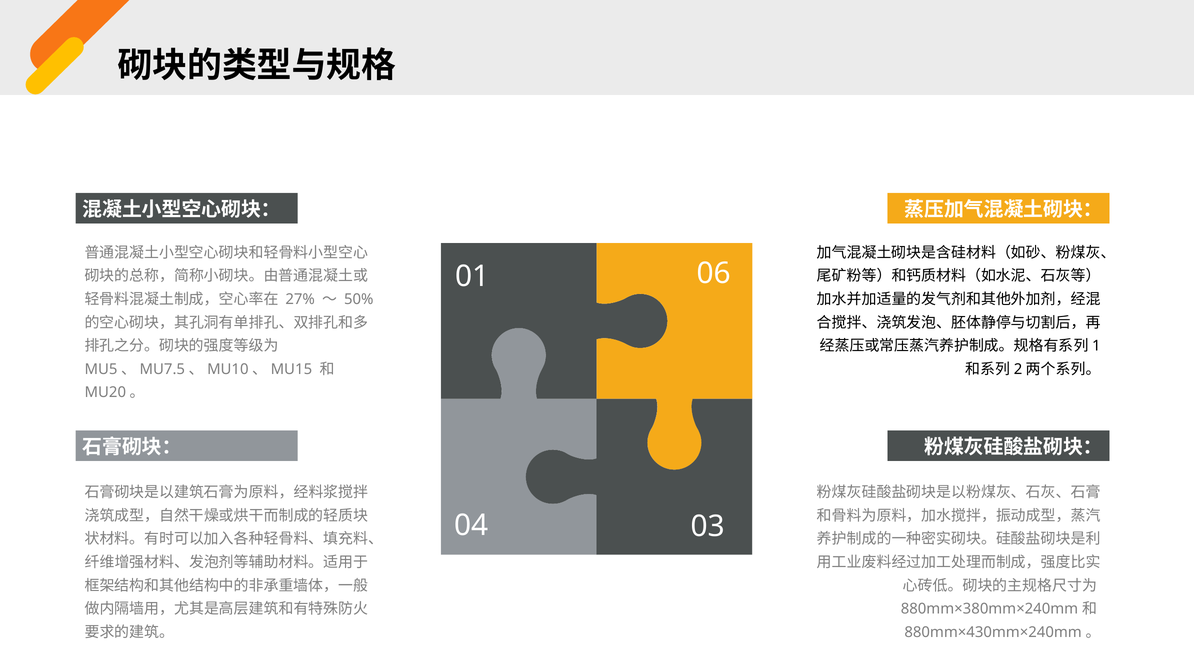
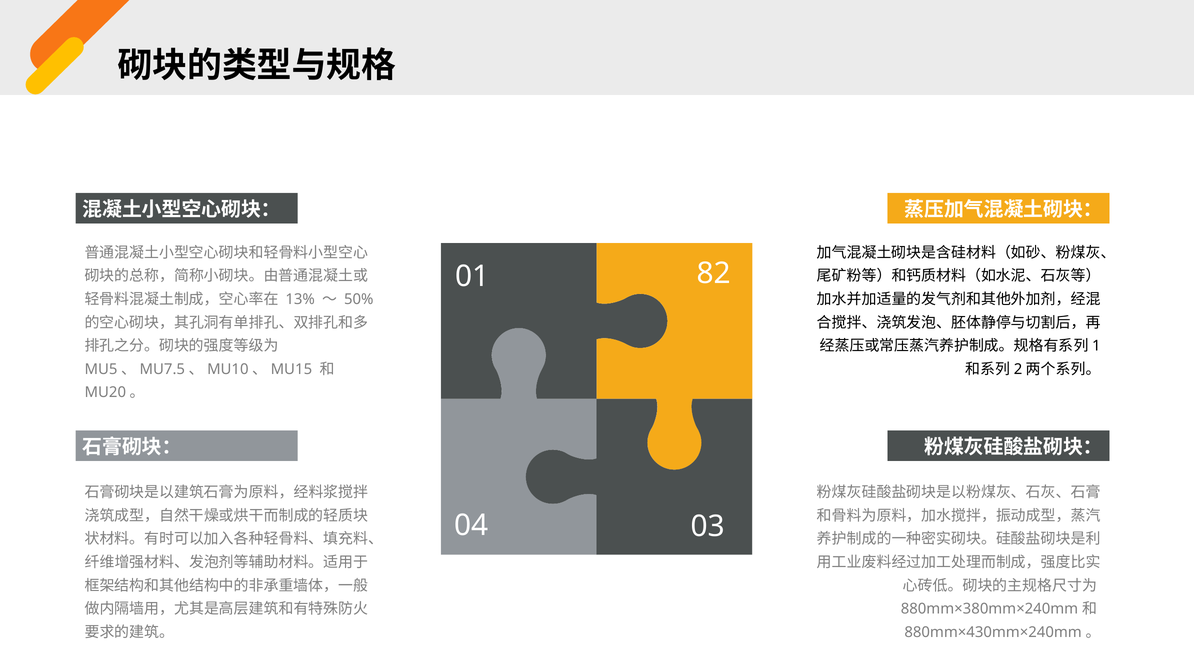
06: 06 -> 82 (714, 273)
27%: 27% -> 13% (300, 299)
